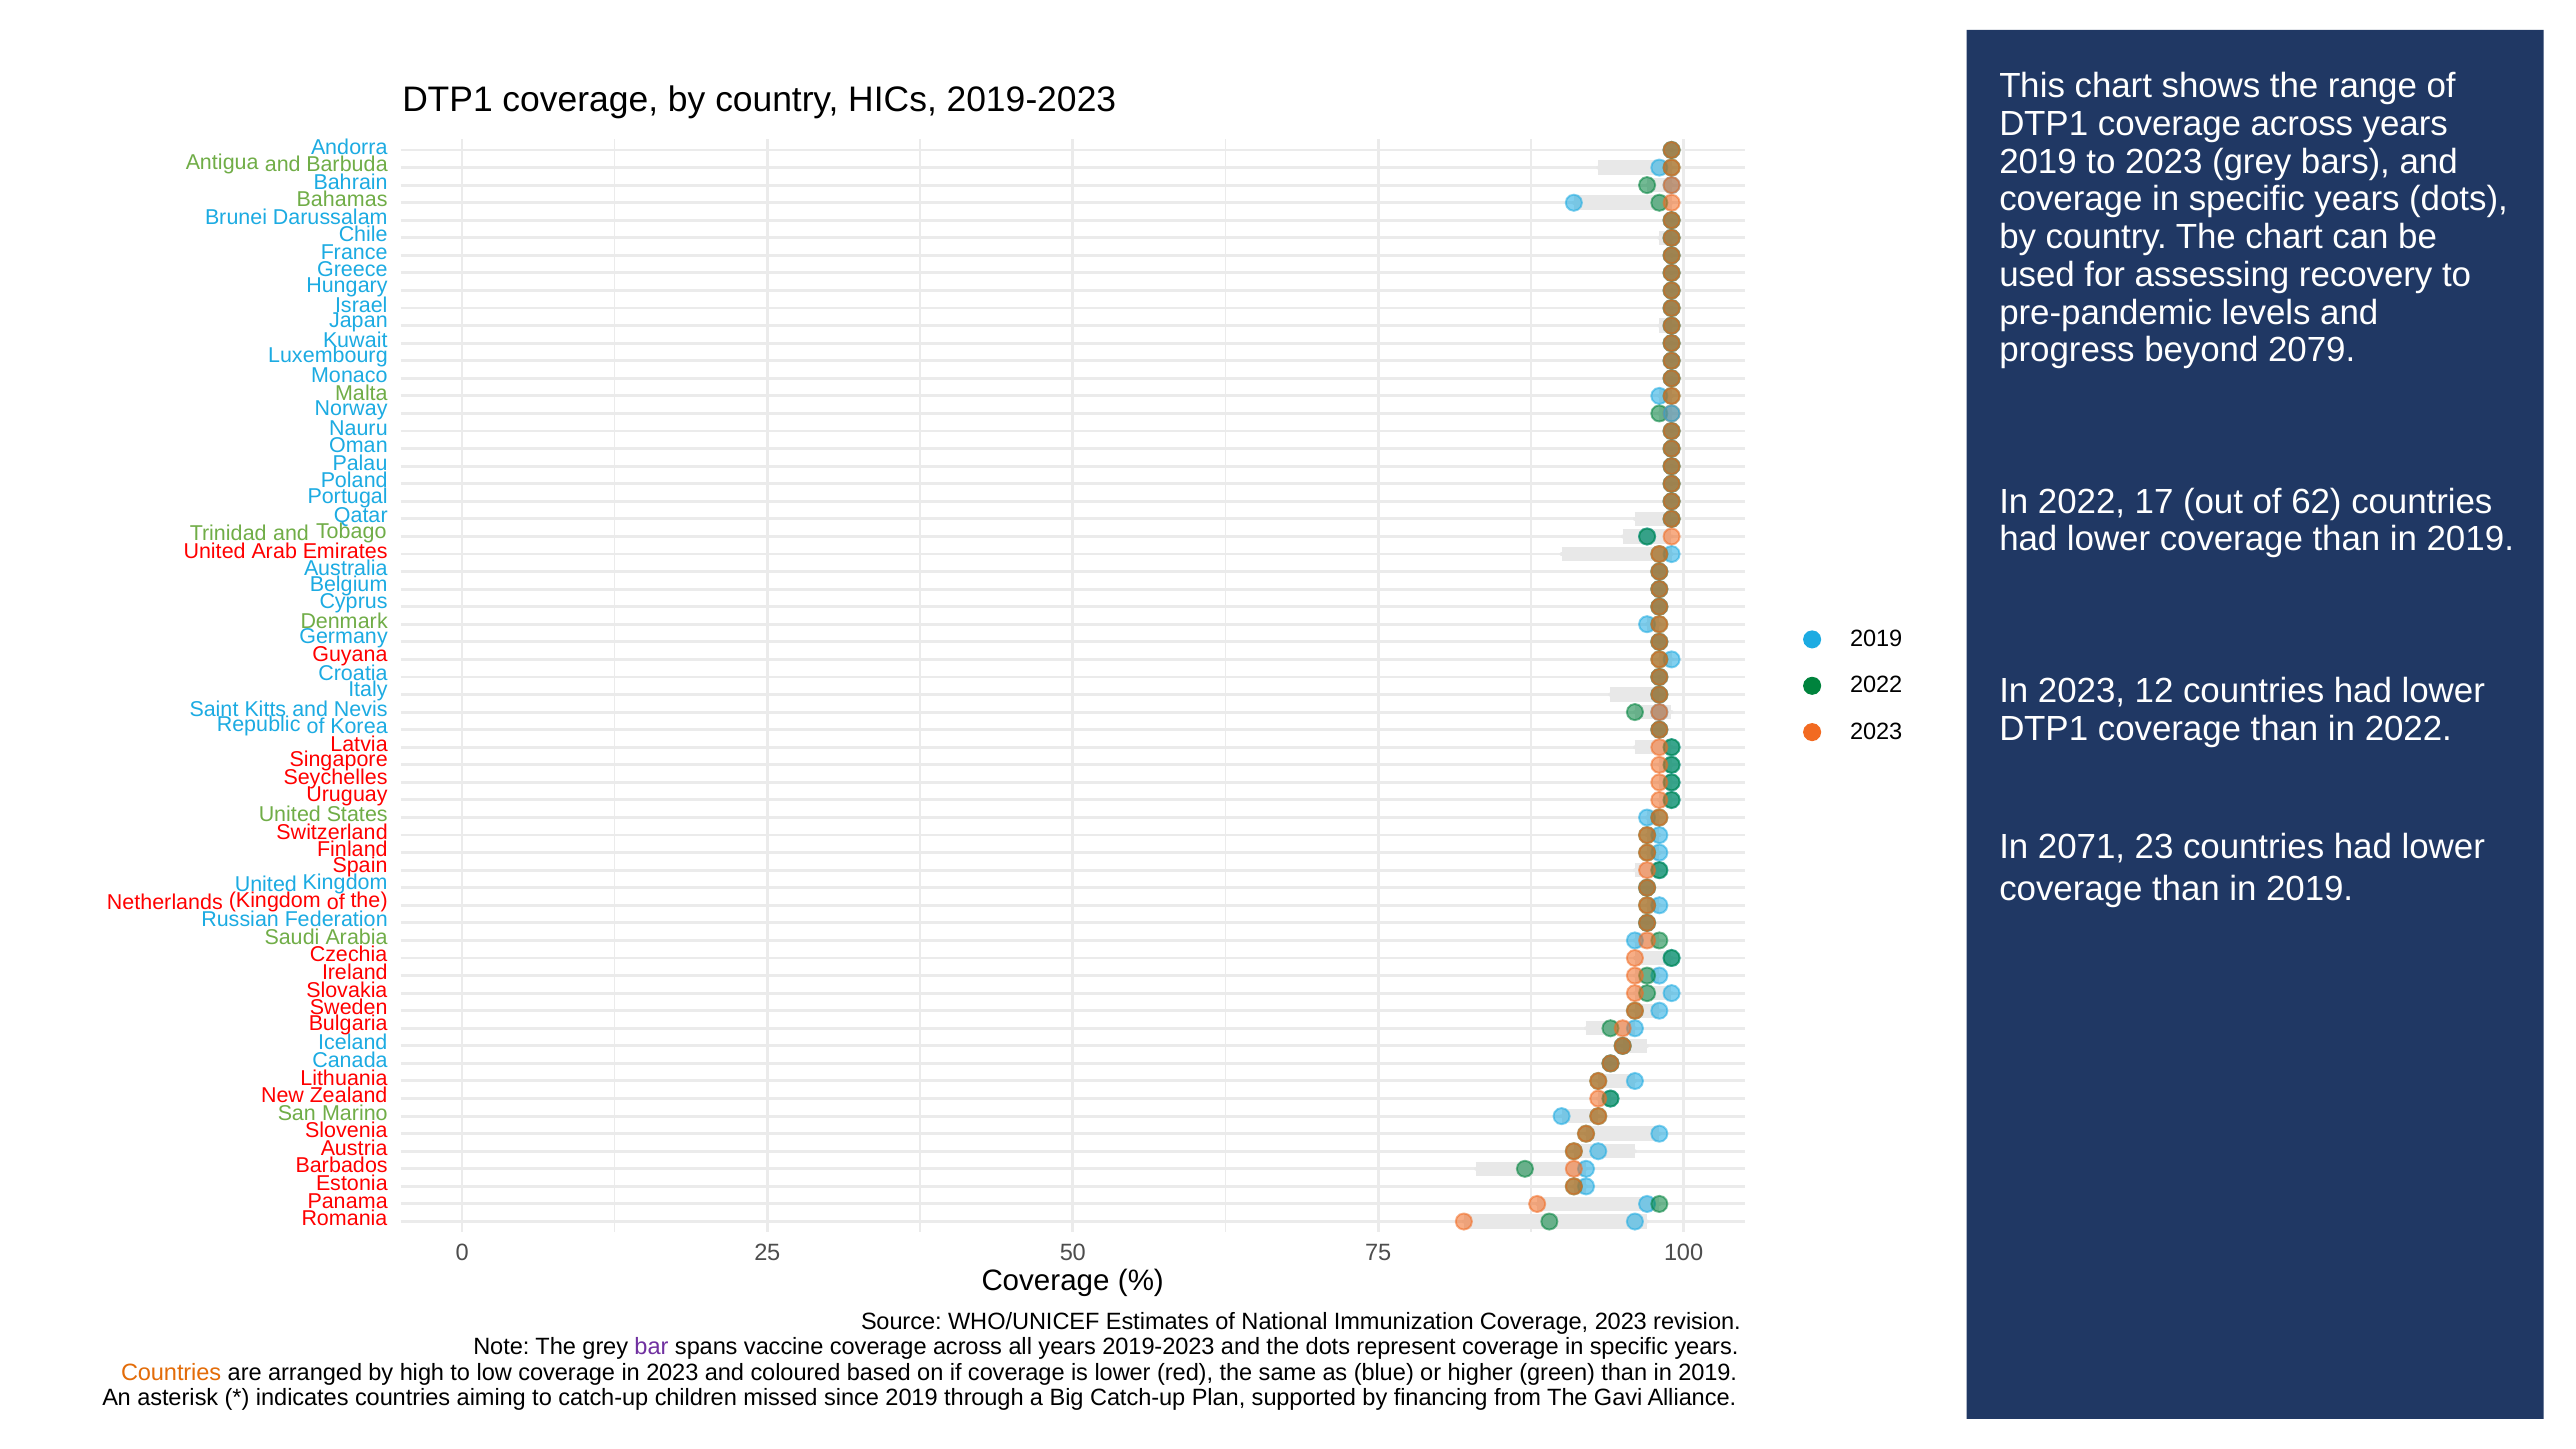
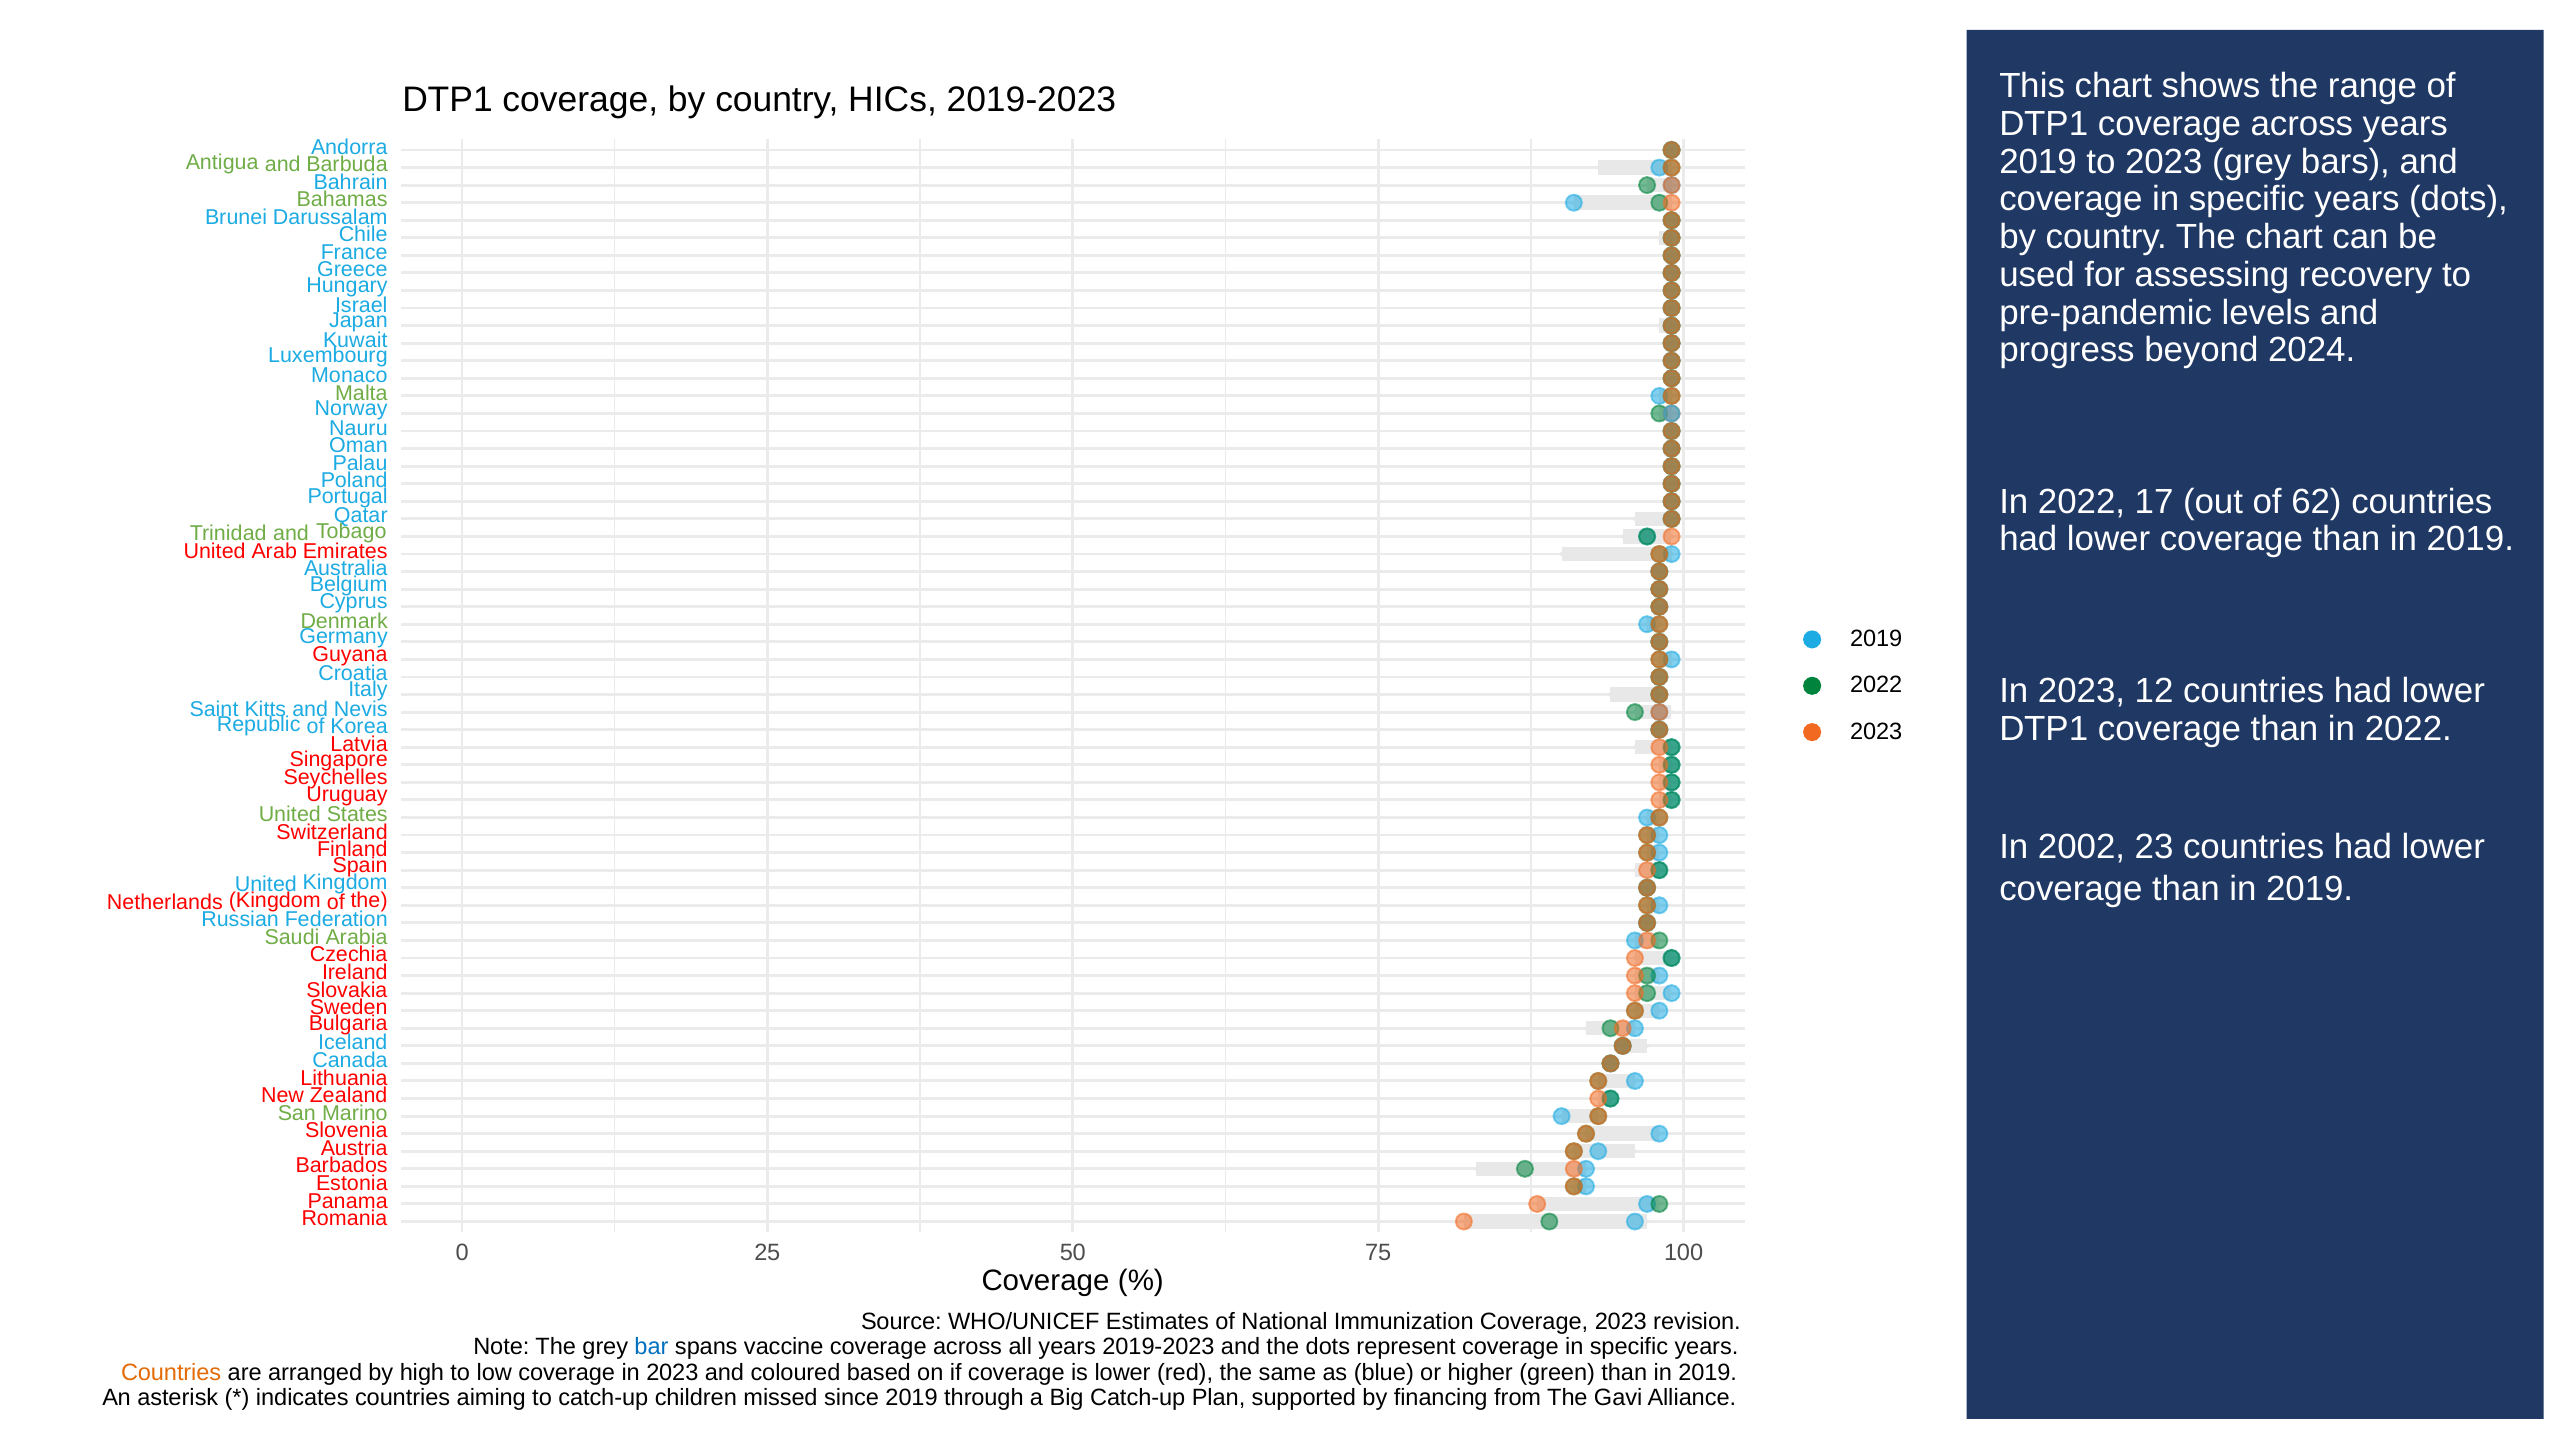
2079: 2079 -> 2024 (2312, 350)
2071: 2071 -> 2002 (2082, 847)
bar colour: purple -> blue (651, 1347)
